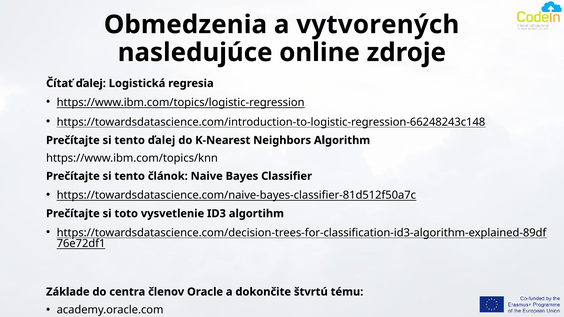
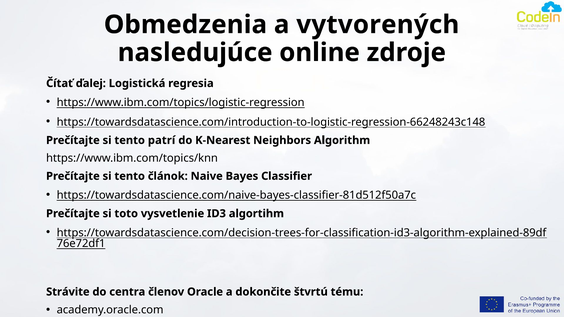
tento ďalej: ďalej -> patrí (162, 140)
Základe: Základe -> Strávite (68, 292)
